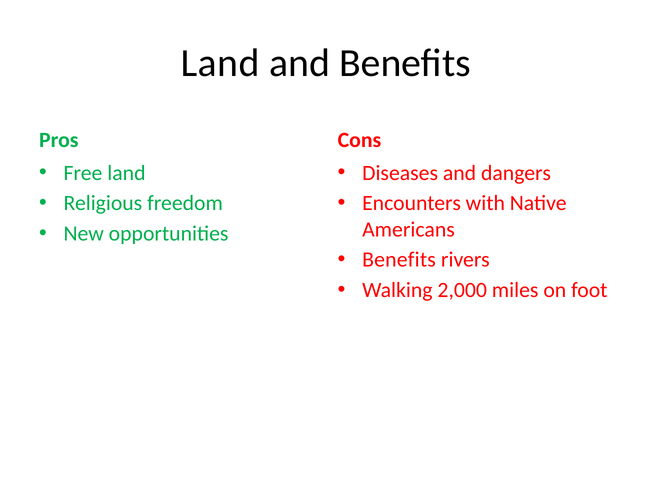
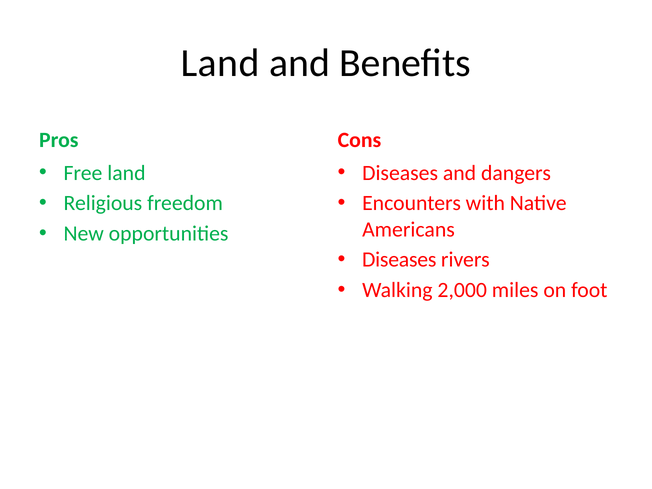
Benefits: Benefits -> Diseases (399, 260)
